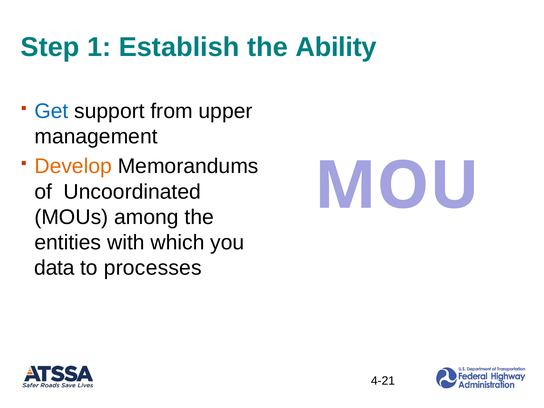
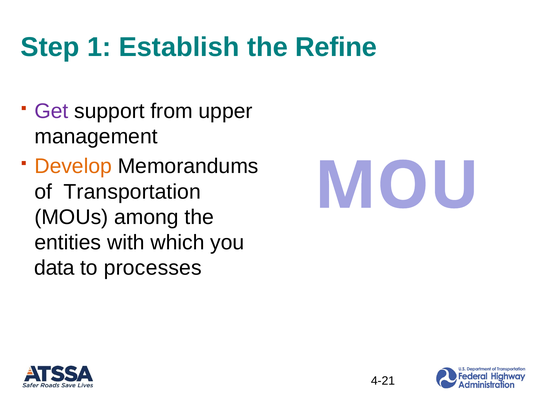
Ability: Ability -> Refine (336, 47)
Get colour: blue -> purple (51, 111)
Uncoordinated: Uncoordinated -> Transportation (132, 192)
